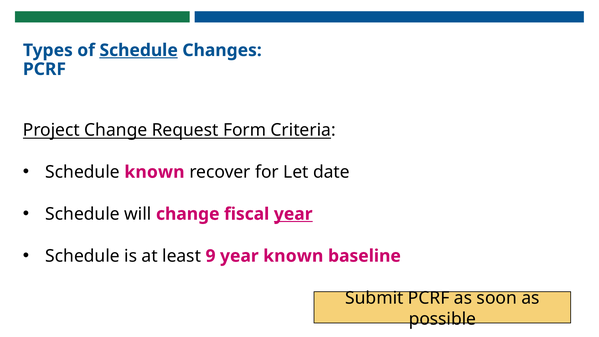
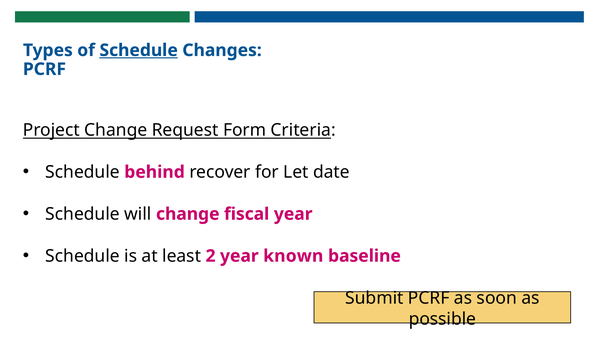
Schedule known: known -> behind (155, 172)
year underline: present -> none (293, 214)
9: 9 -> 2 (211, 256)
